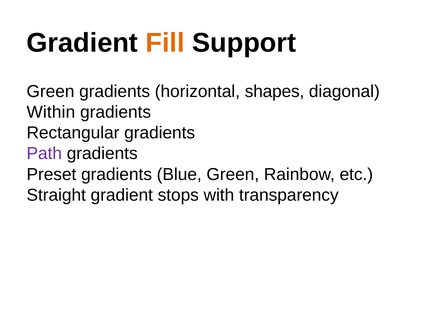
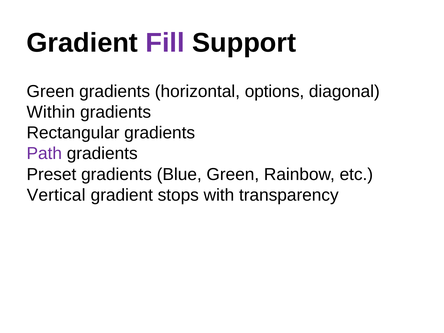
Fill colour: orange -> purple (165, 43)
shapes: shapes -> options (275, 91)
Straight: Straight -> Vertical (56, 195)
